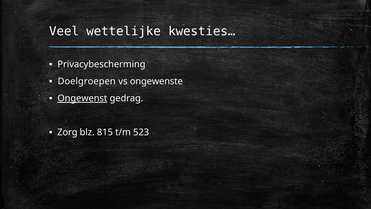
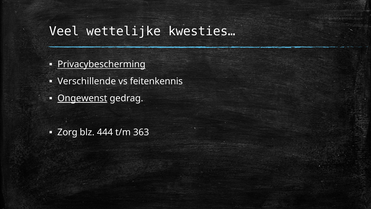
Privacybescherming underline: none -> present (101, 64)
Doelgroepen: Doelgroepen -> Verschillende (87, 81)
ongewenste: ongewenste -> feitenkennis (156, 81)
815: 815 -> 444 (105, 132)
523: 523 -> 363 (141, 132)
